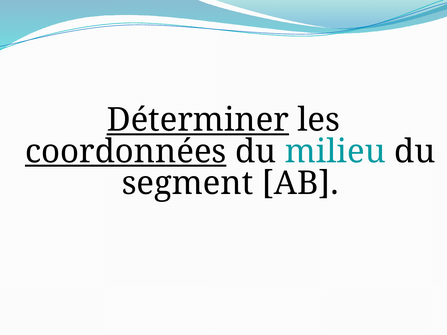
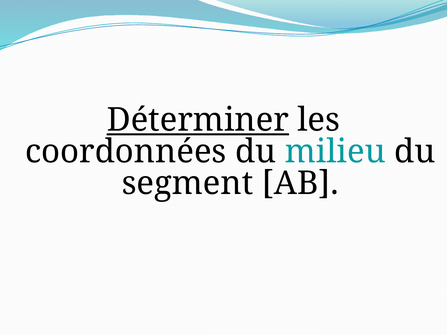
coordonnées underline: present -> none (126, 152)
